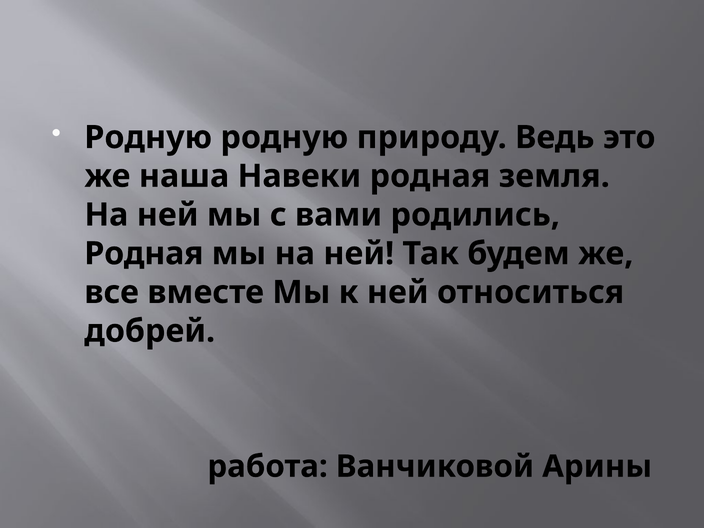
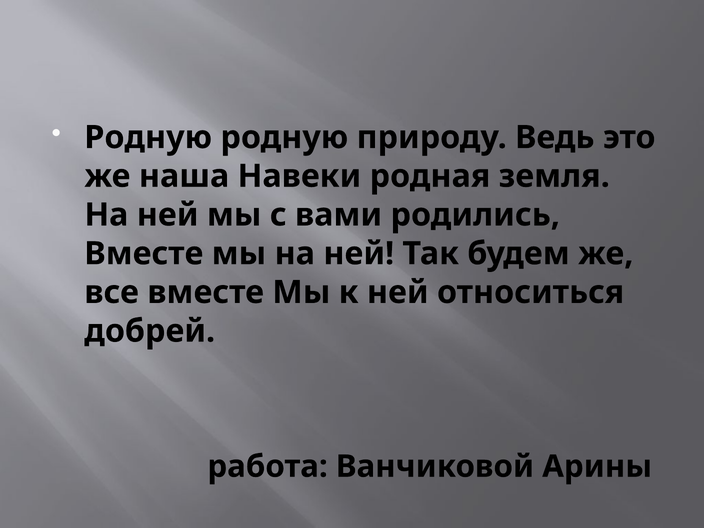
Родная: Родная -> Вместе (144, 254)
